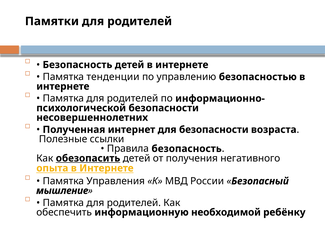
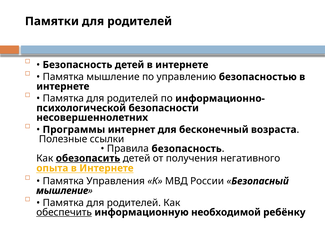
Памятка тенденции: тенденции -> мышление (113, 77)
Полученная: Полученная -> Программы (74, 129)
для безопасности: безопасности -> бесконечный (214, 129)
обеспечить underline: none -> present (64, 212)
